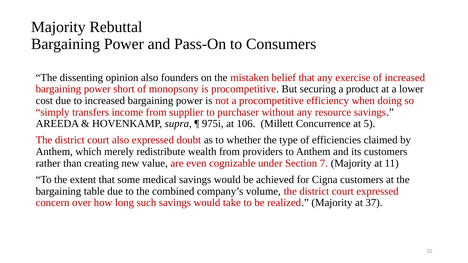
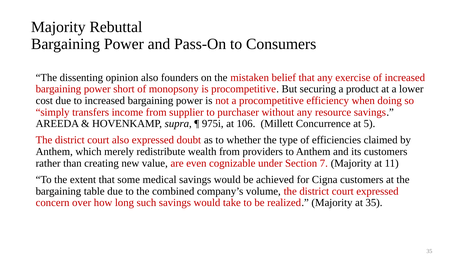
at 37: 37 -> 35 (374, 203)
